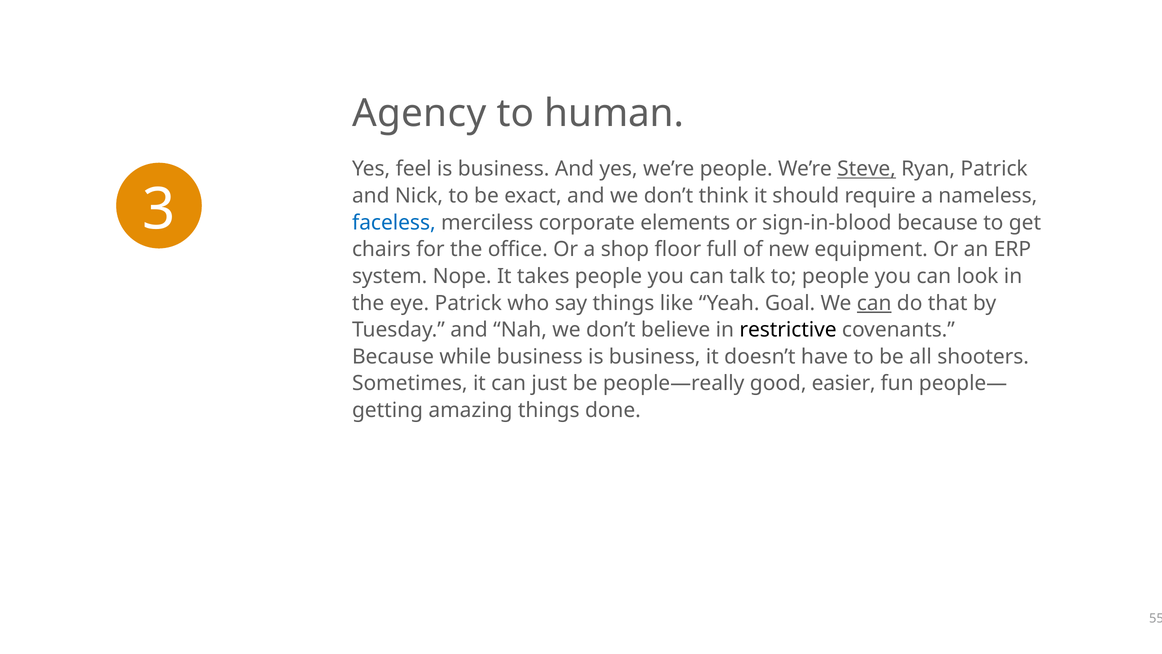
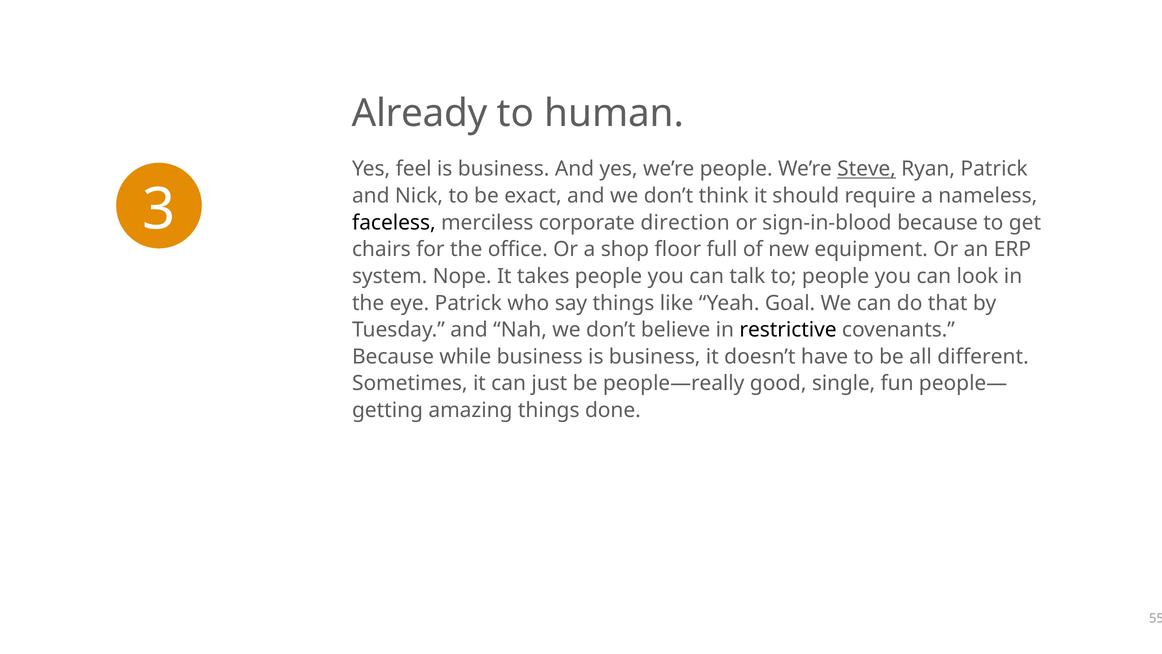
Agency: Agency -> Already (420, 113)
faceless colour: blue -> black (394, 222)
elements: elements -> direction (685, 222)
can underline: present -> none (874, 303)
shooters: shooters -> different (983, 357)
easier: easier -> single (844, 383)
